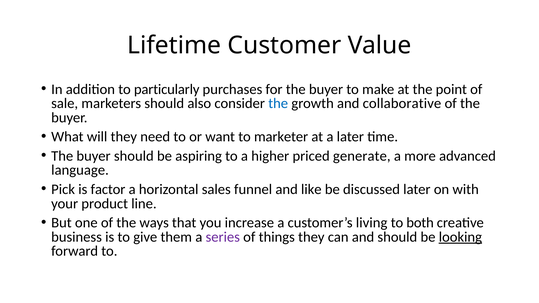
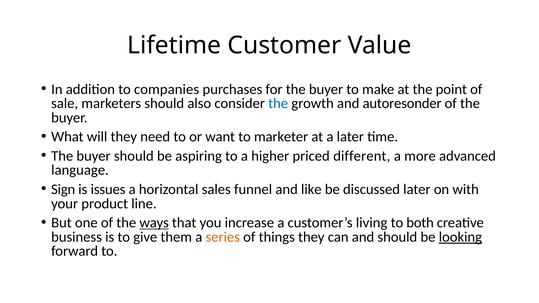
particularly: particularly -> companies (167, 89)
collaborative: collaborative -> autoresonder (402, 103)
generate: generate -> different (362, 156)
Pick: Pick -> Sign (63, 189)
factor: factor -> issues (108, 189)
ways underline: none -> present (154, 223)
series colour: purple -> orange (223, 237)
